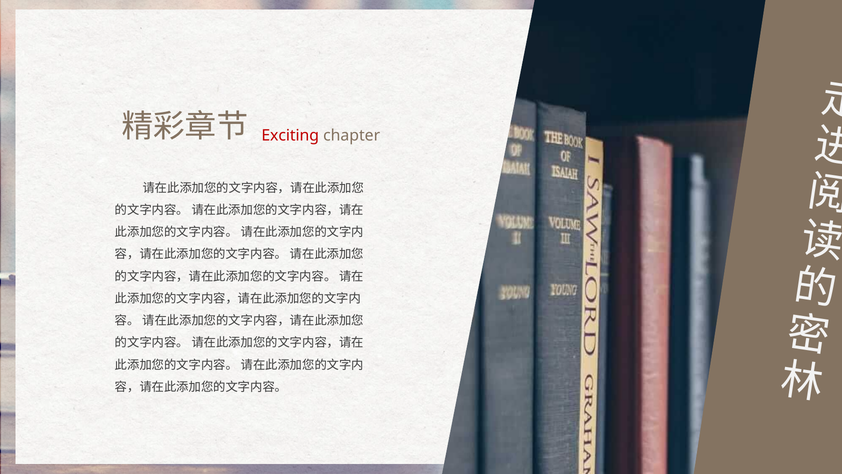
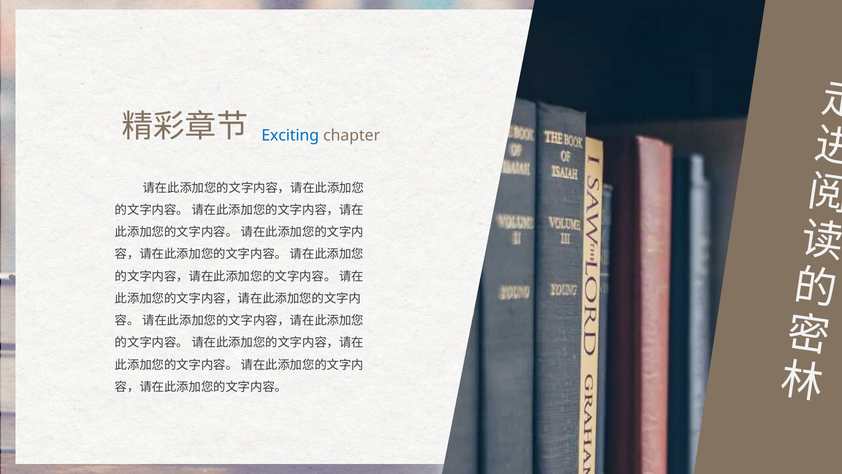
Exciting colour: red -> blue (290, 135)
